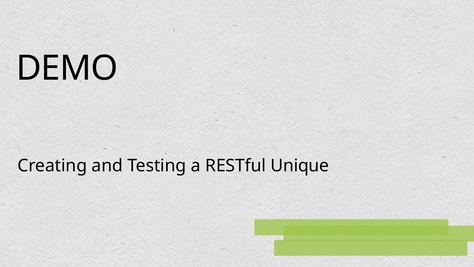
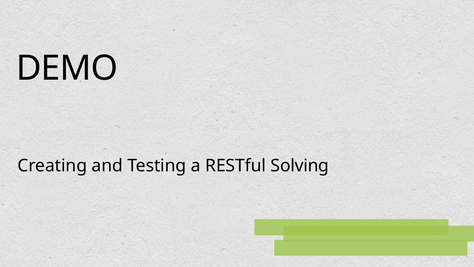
Unique: Unique -> Solving (300, 166)
